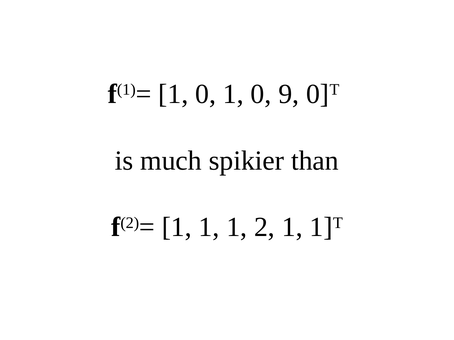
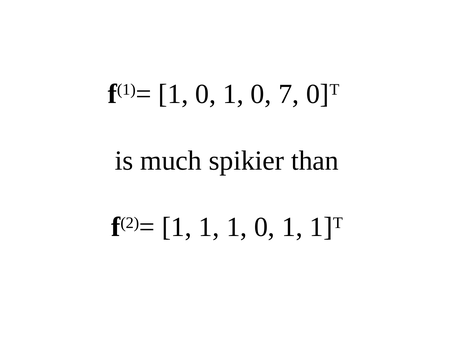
9: 9 -> 7 (289, 94)
1 1 2: 2 -> 0 (264, 227)
